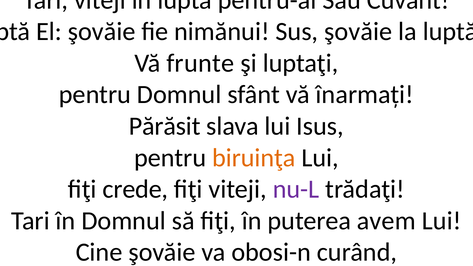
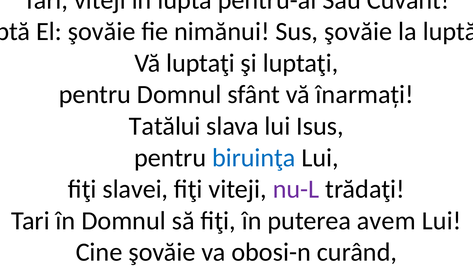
Vă frunte: frunte -> luptaţi (201, 63)
Părăsit: Părăsit -> Tatălui (165, 126)
biruinţa colour: orange -> blue (254, 158)
fiţi crede: crede -> slavei (135, 189)
